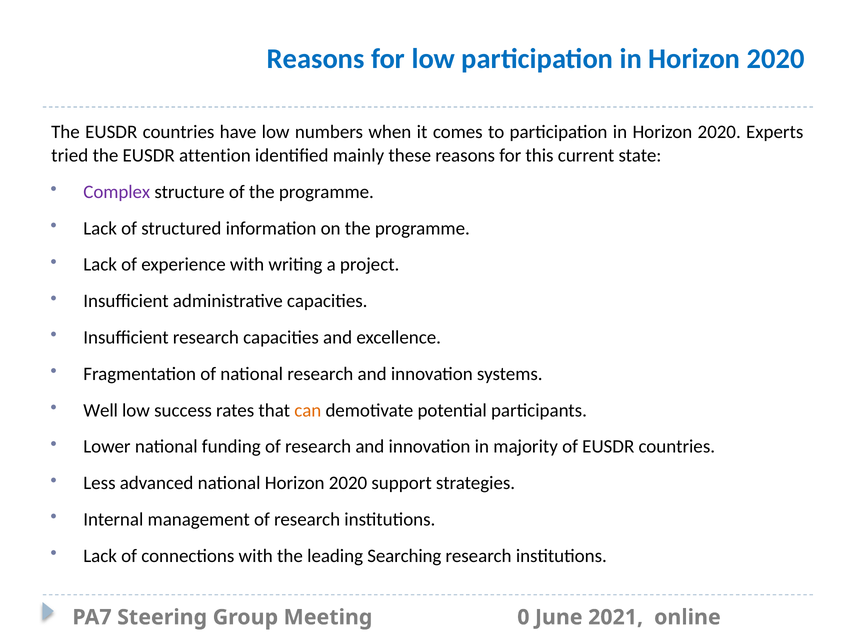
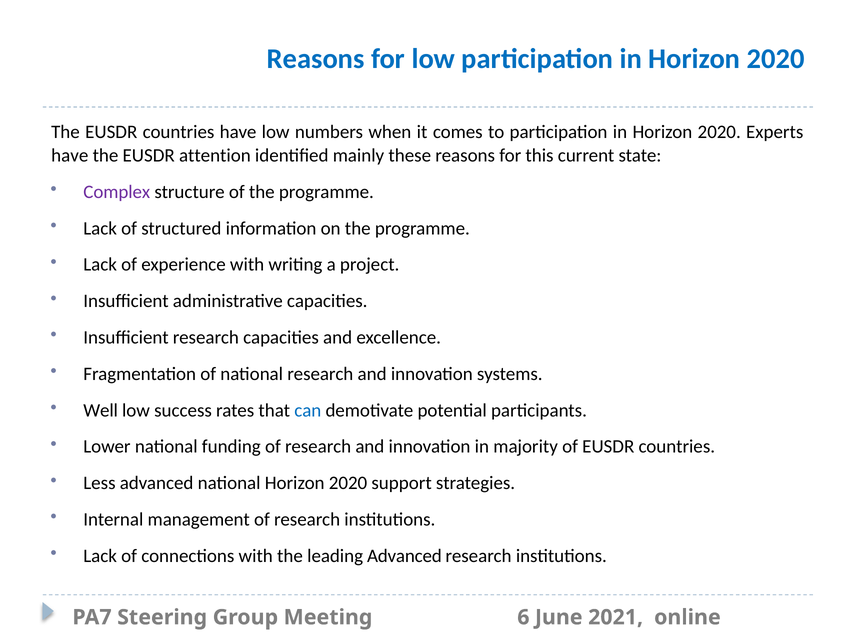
tried: tried -> have (70, 155)
can colour: orange -> blue (308, 410)
leading Searching: Searching -> Advanced (404, 556)
0: 0 -> 6 (523, 617)
